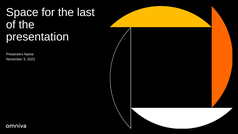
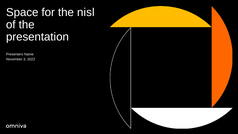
last: last -> nisl (86, 12)
